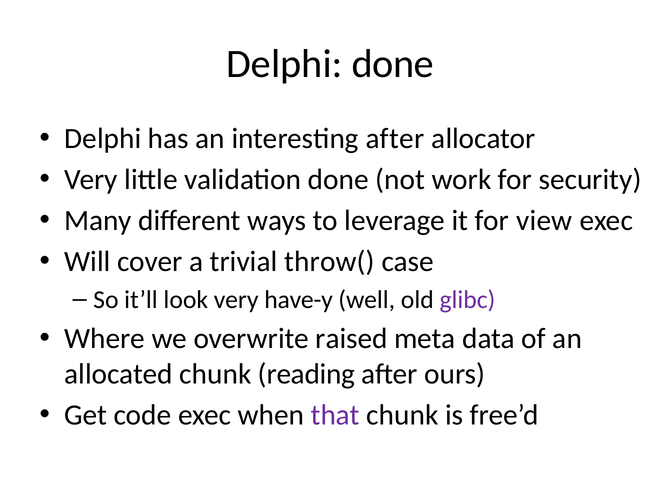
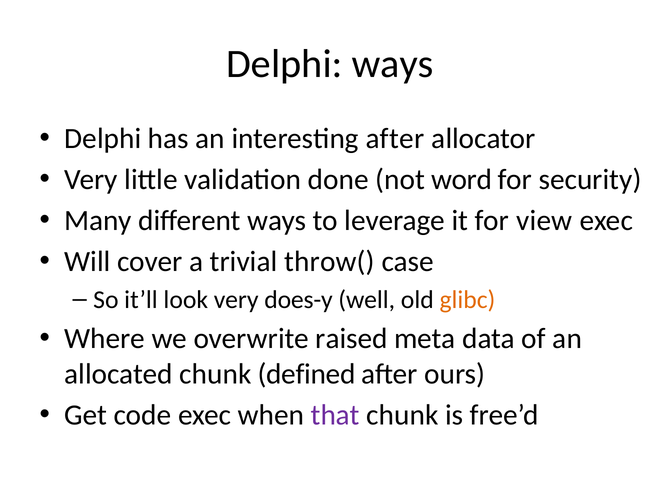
Delphi done: done -> ways (393, 64)
work: work -> word (462, 180)
have-y: have-y -> does-y (299, 300)
glibc colour: purple -> orange (467, 300)
reading: reading -> defined (306, 374)
